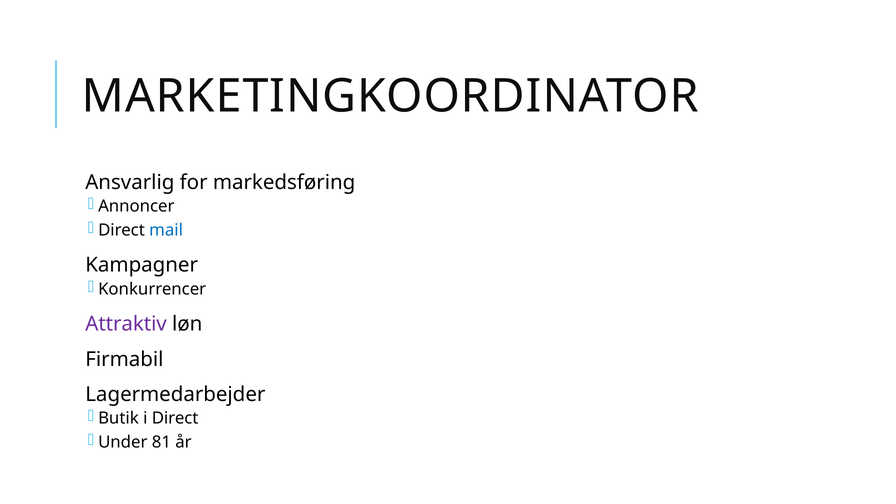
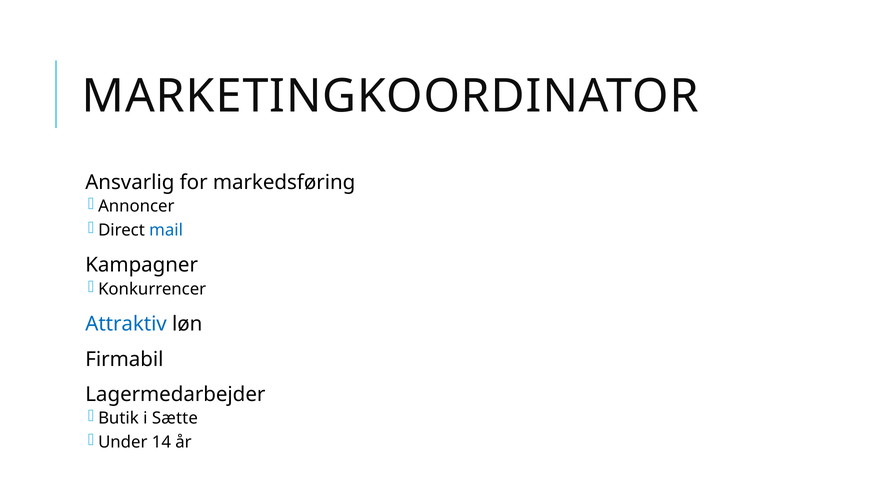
Attraktiv colour: purple -> blue (126, 324)
i Direct: Direct -> Sætte (175, 418)
81: 81 -> 14 (161, 442)
